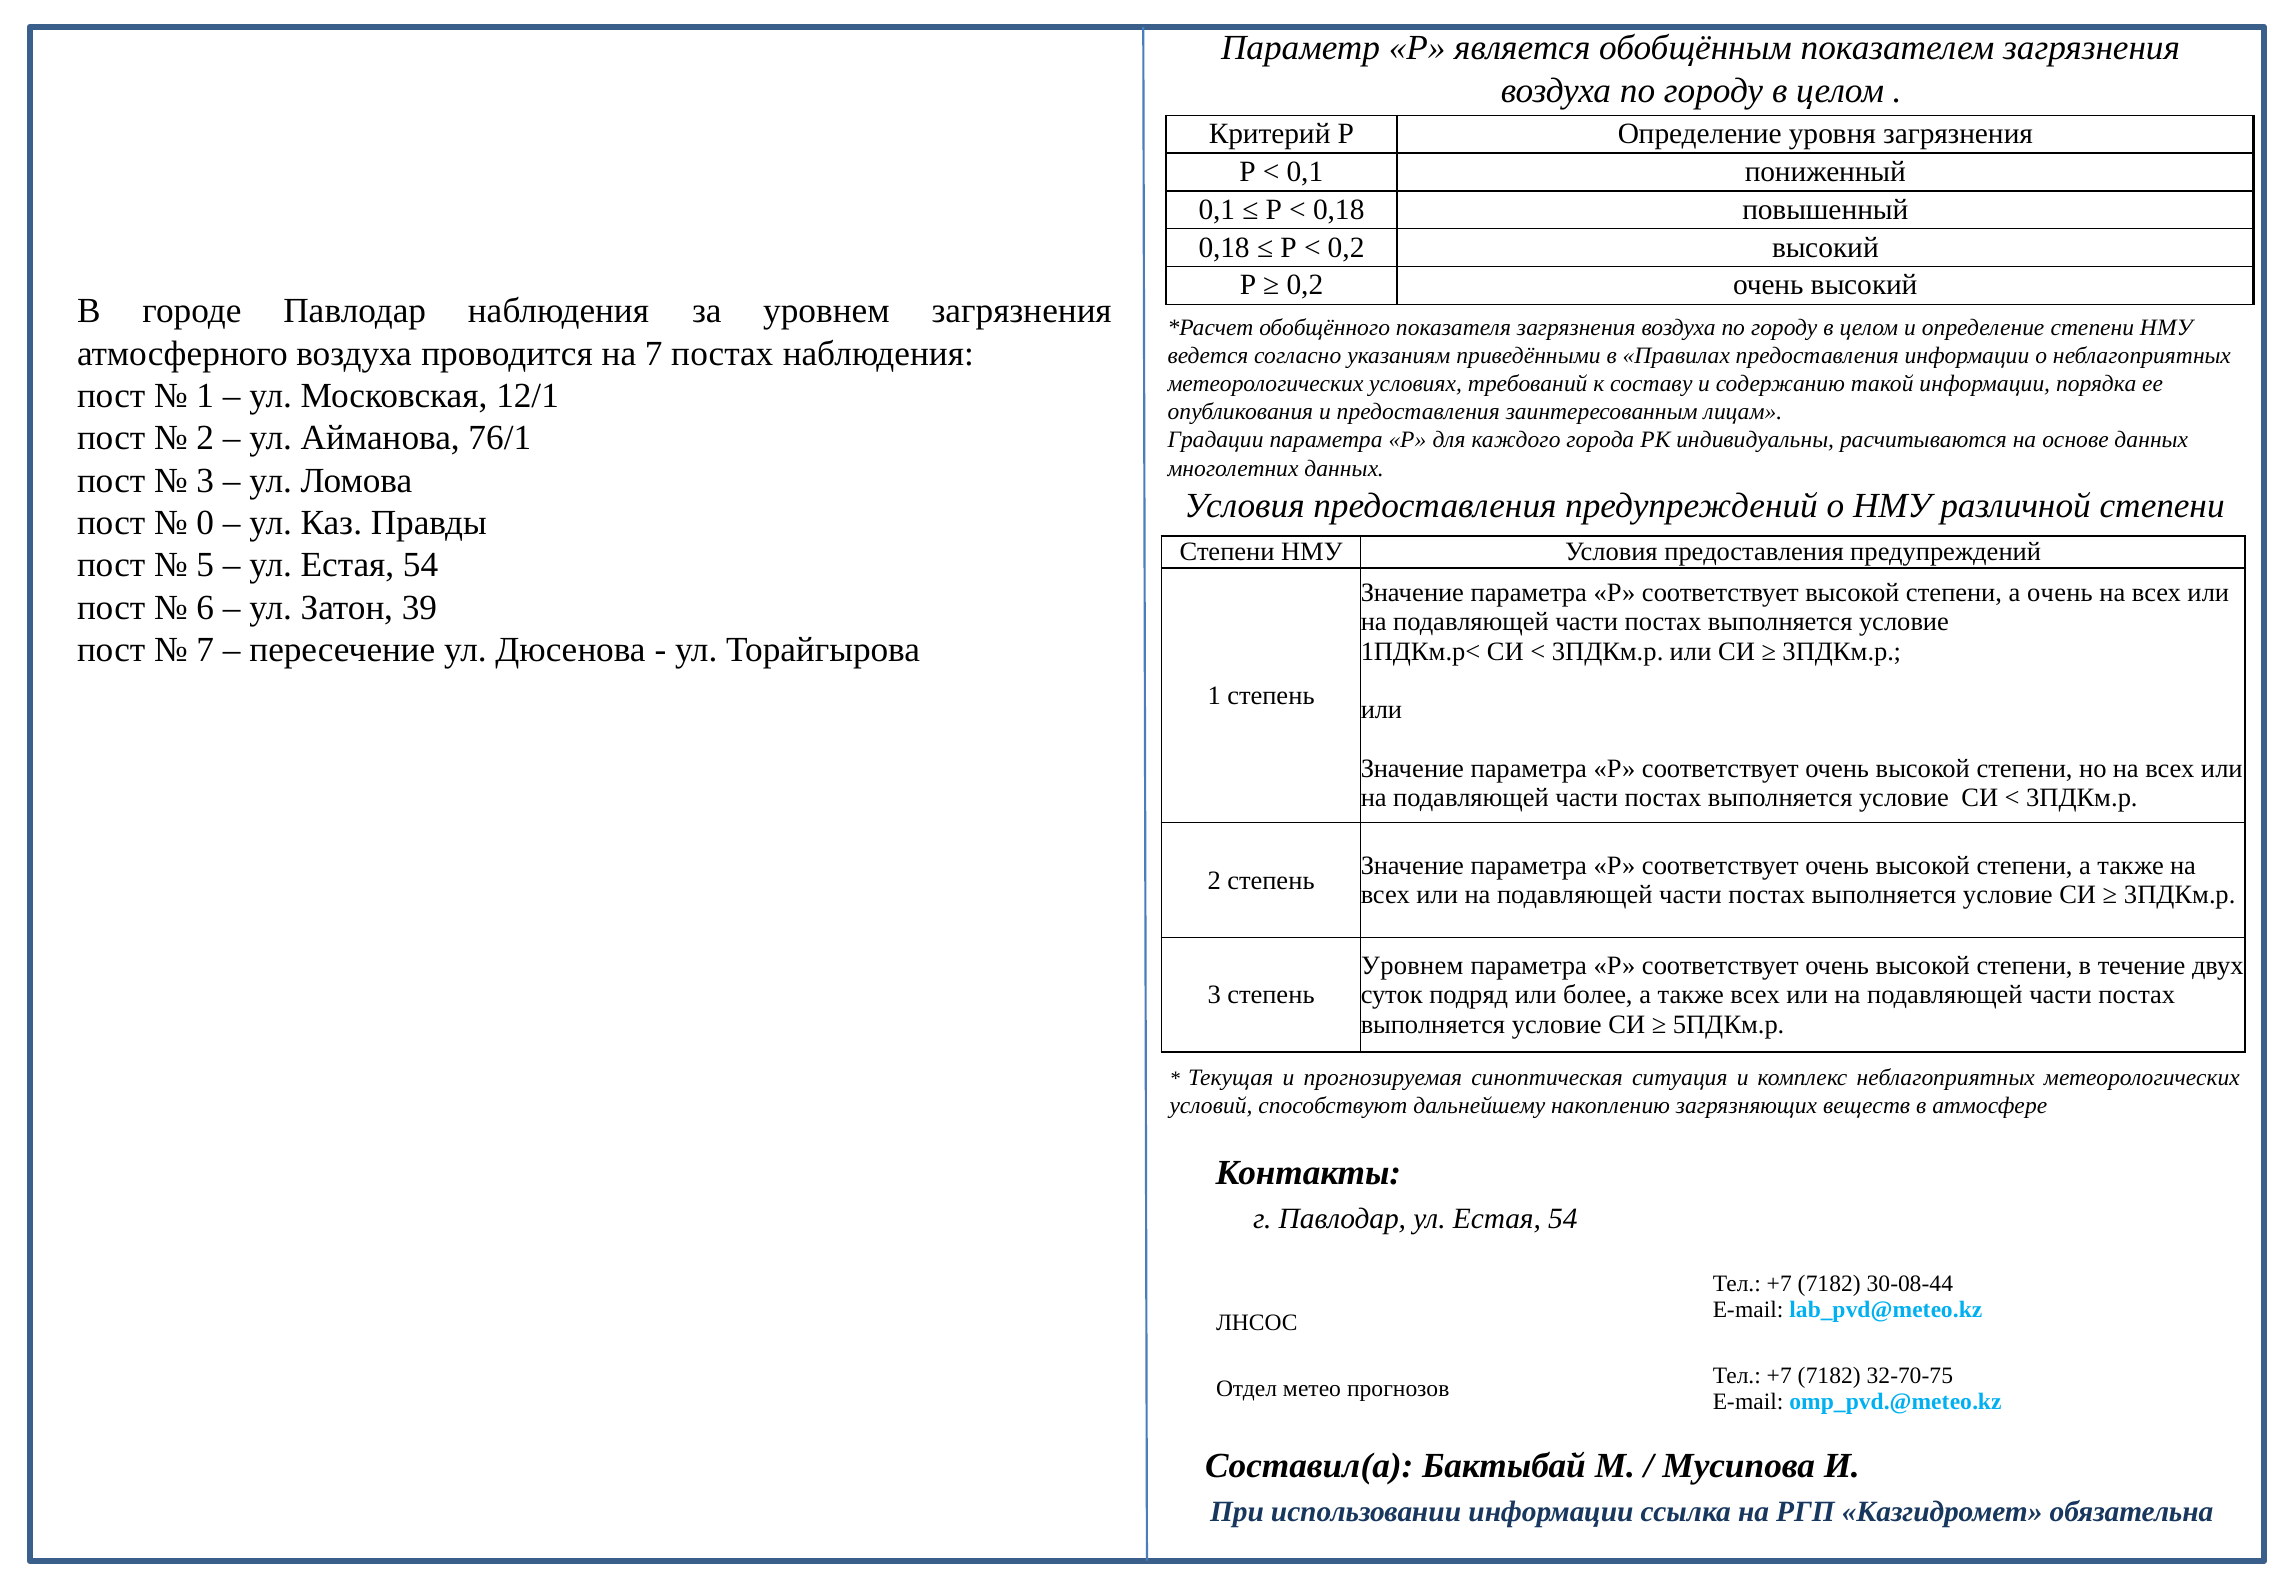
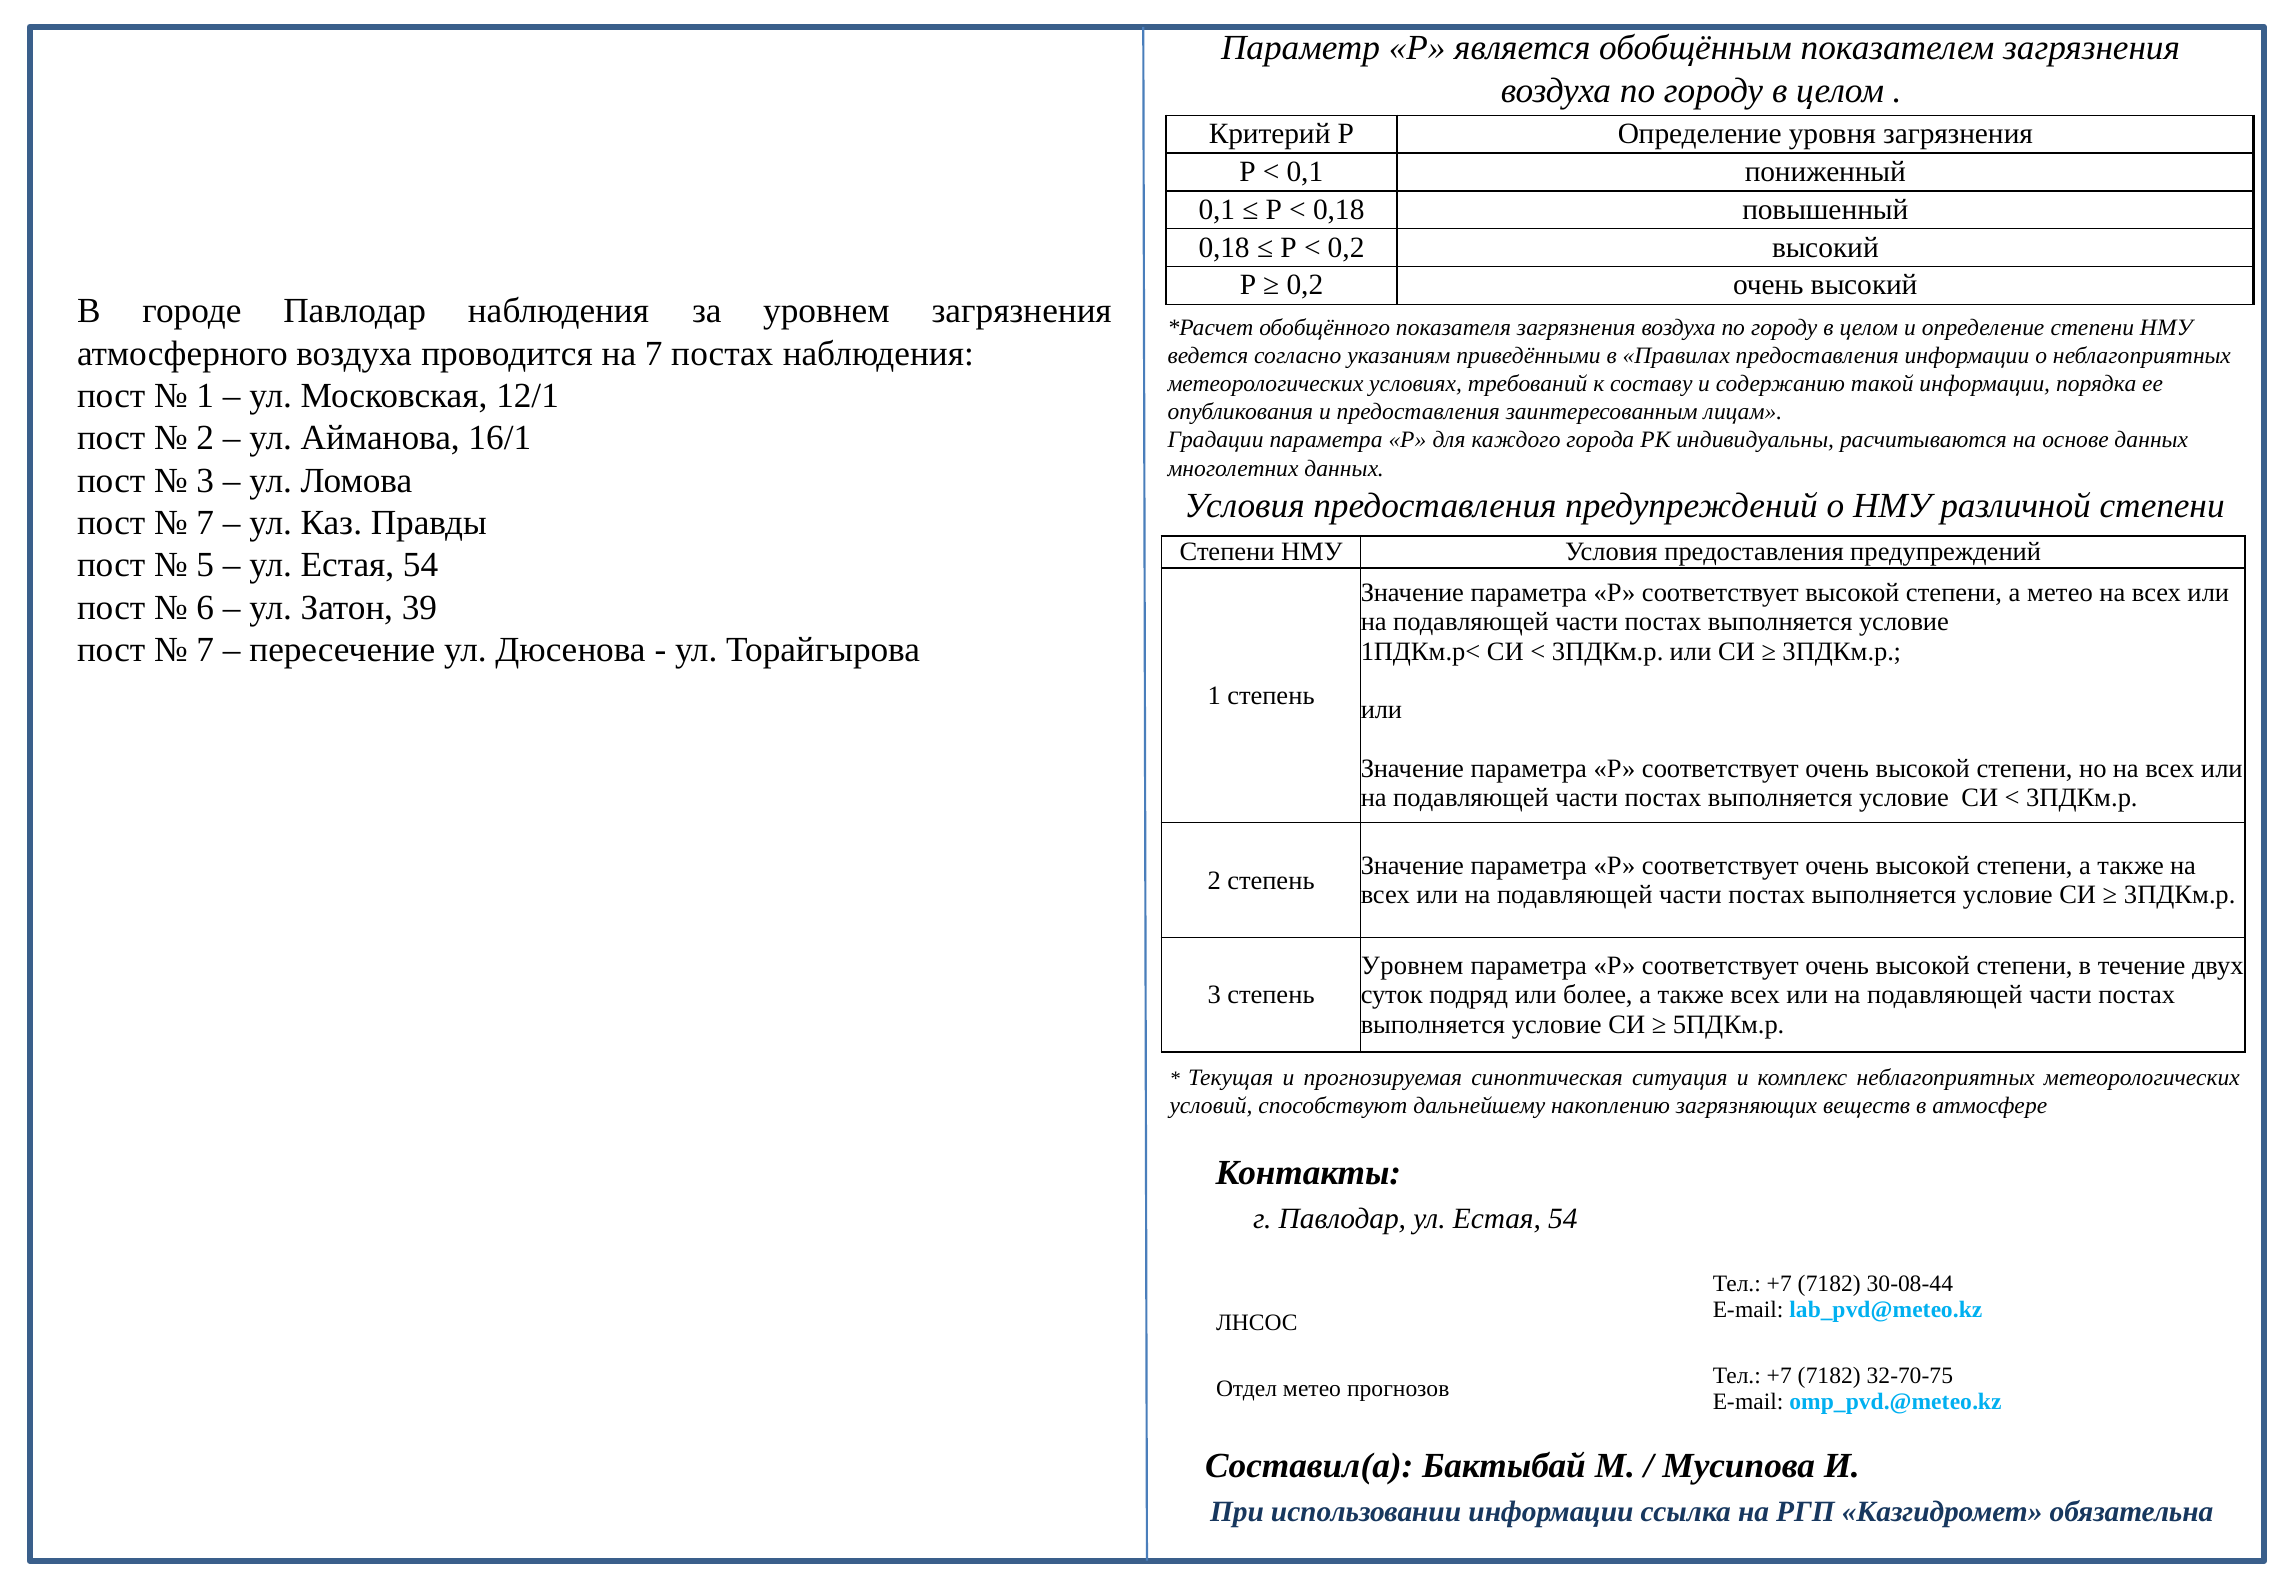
76/1: 76/1 -> 16/1 (500, 438)
0: 0 -> 7 (205, 523)
а очень: очень -> метео (2060, 593)
